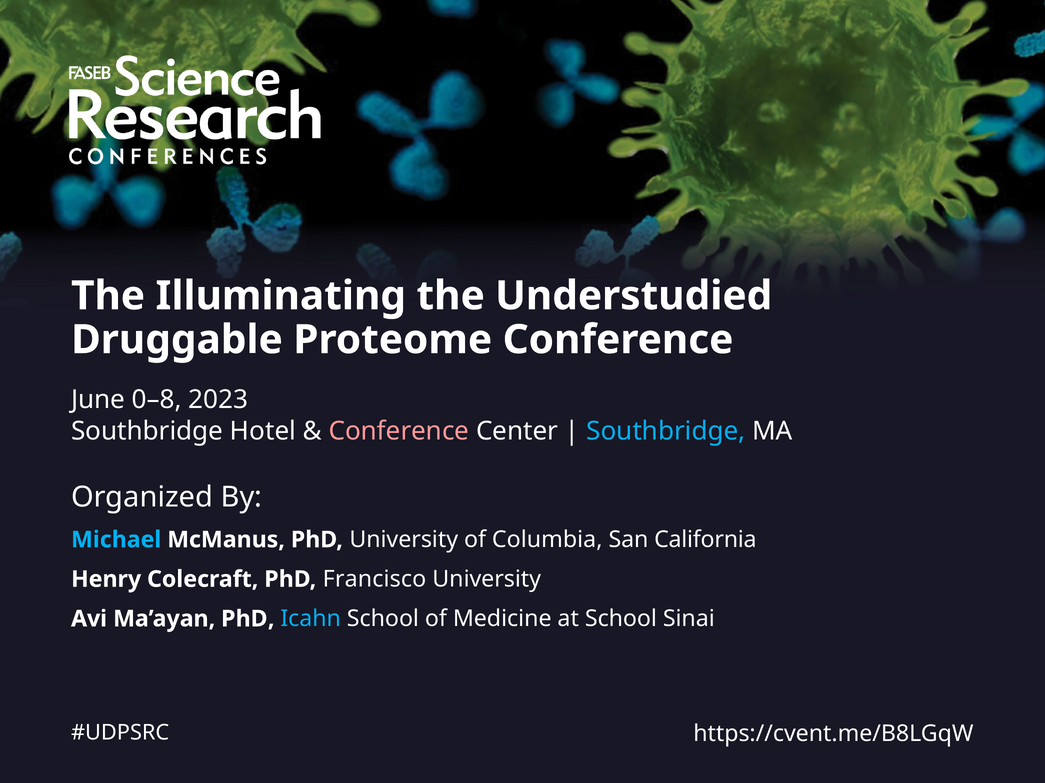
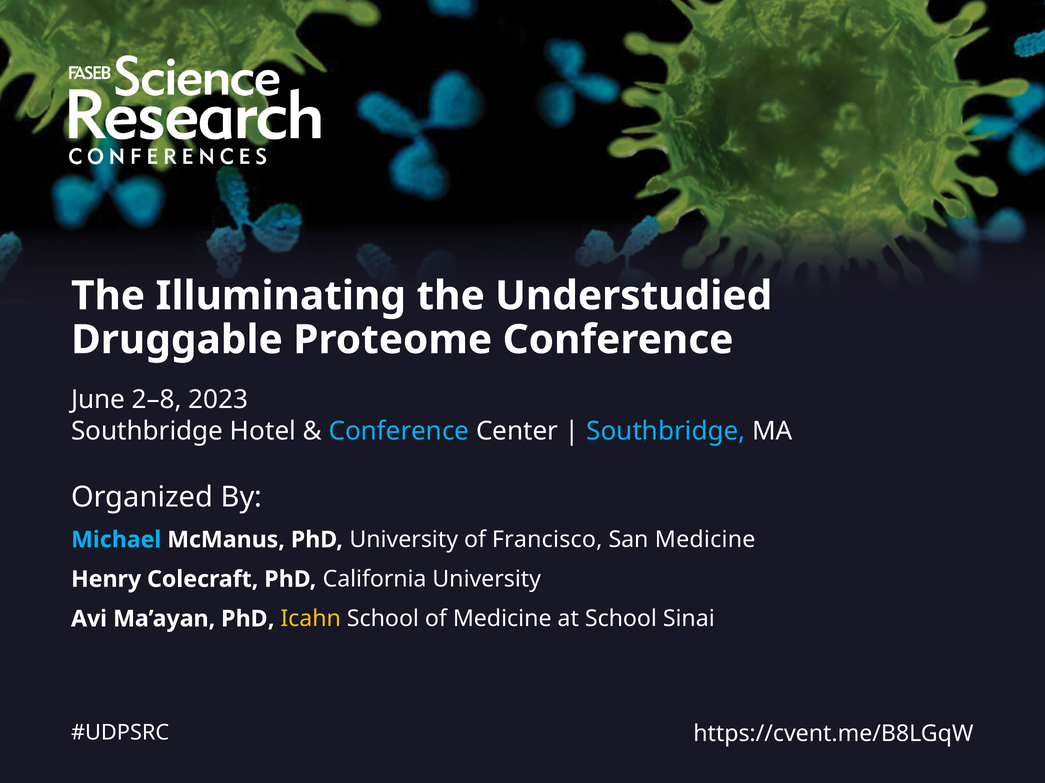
0–8: 0–8 -> 2–8 (157, 400)
Conference colour: pink -> light blue (399, 432)
Columbia: Columbia -> Francisco (547, 540)
San California: California -> Medicine (705, 540)
Francisco: Francisco -> California (375, 580)
Icahn colour: light blue -> yellow (311, 619)
